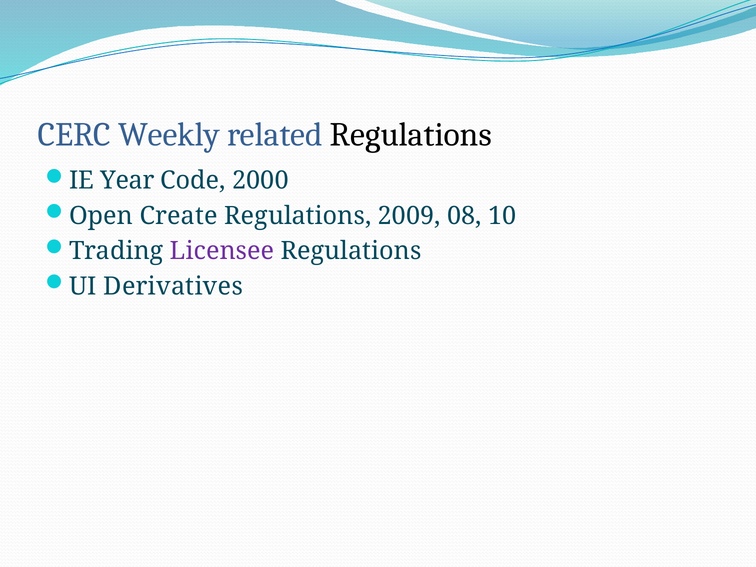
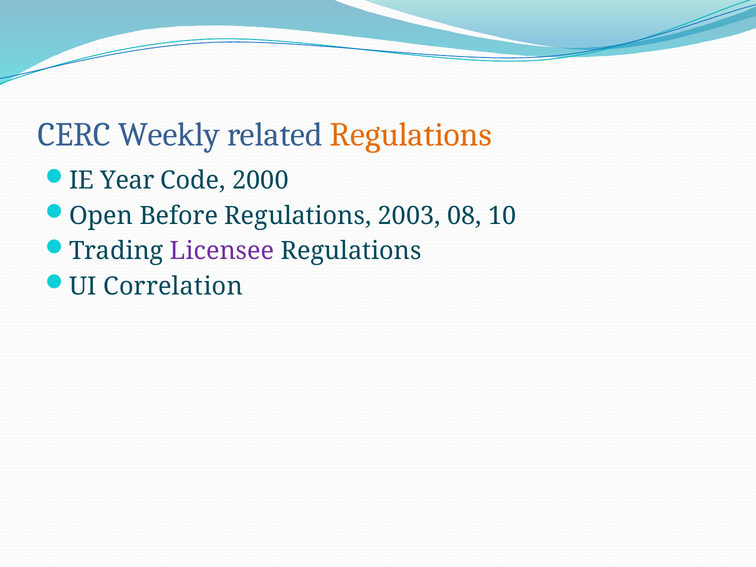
Regulations colour: black -> orange (411, 135)
Create: Create -> Before (179, 216)
2009: 2009 -> 2003 (409, 216)
Derivatives: Derivatives -> Correlation (173, 286)
